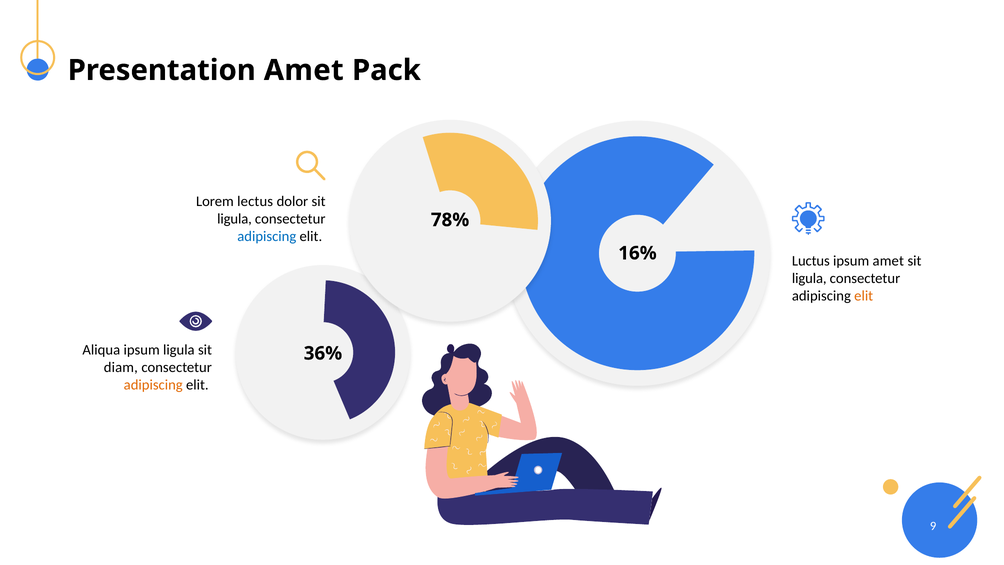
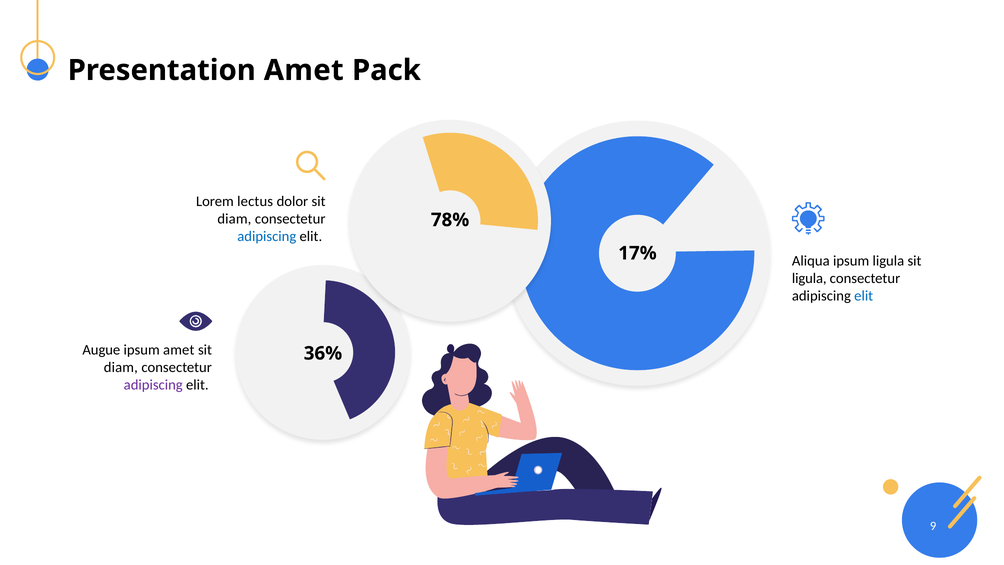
ligula: ligula -> diam (234, 219)
16%: 16% -> 17% (637, 253)
Luctus: Luctus -> Aliqua (811, 261)
ipsum amet: amet -> ligula (888, 261)
elit colour: orange -> blue (864, 296)
Aliqua: Aliqua -> Augue (101, 350)
ipsum ligula: ligula -> amet (179, 350)
adipiscing colour: orange -> purple (153, 385)
